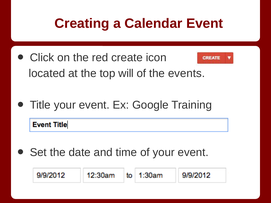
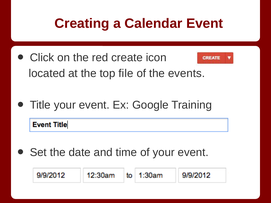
will: will -> file (126, 74)
